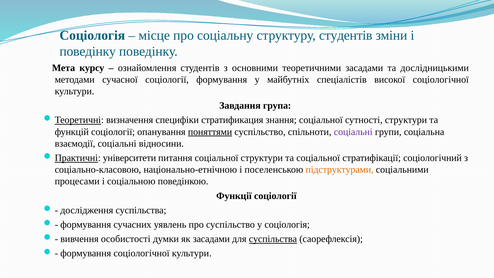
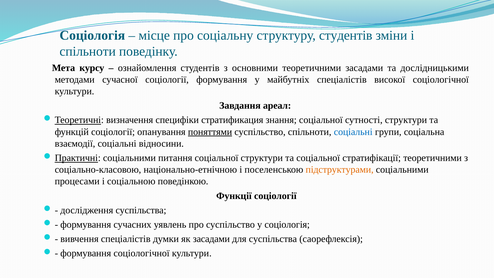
поведінку: поведінку -> спільноти (88, 51)
група: група -> ареал (277, 106)
соціальні colour: purple -> blue (353, 132)
університети: університети -> соціальними (129, 158)
стратифікації соціологічний: соціологічний -> теоретичними (433, 158)
вивчення особистості: особистості -> спеціалістів (126, 239)
суспільства underline: present -> none (273, 239)
